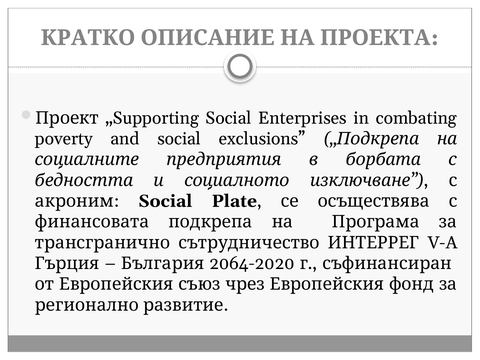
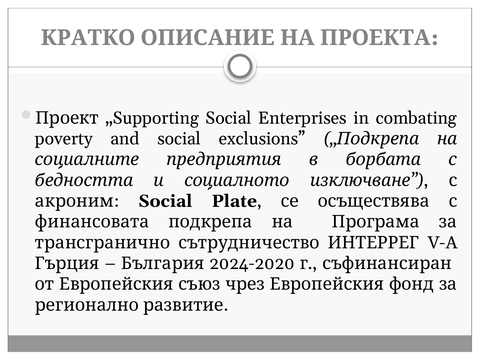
2064-2020: 2064-2020 -> 2024-2020 (252, 263)
